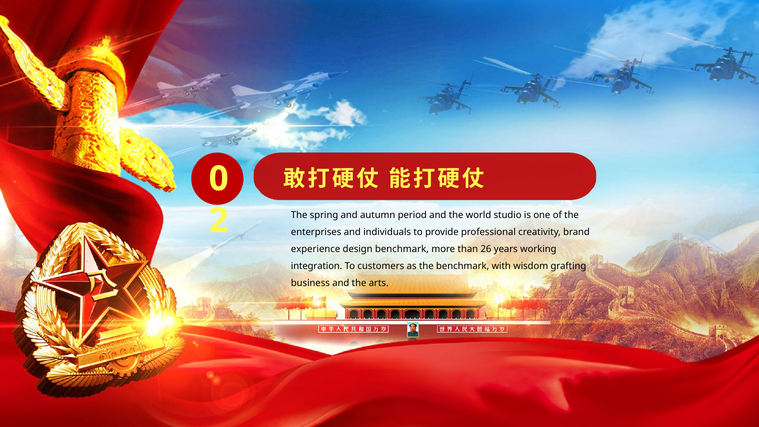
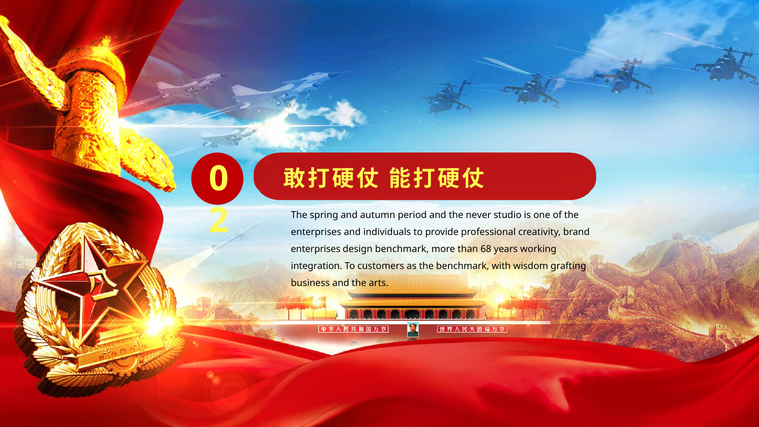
world: world -> never (479, 215)
experience: experience -> enterprises (316, 249)
26: 26 -> 68 (486, 249)
